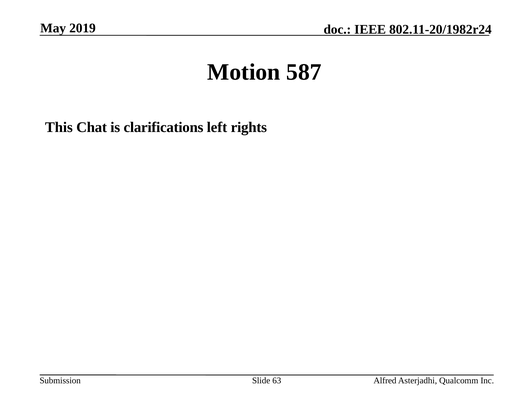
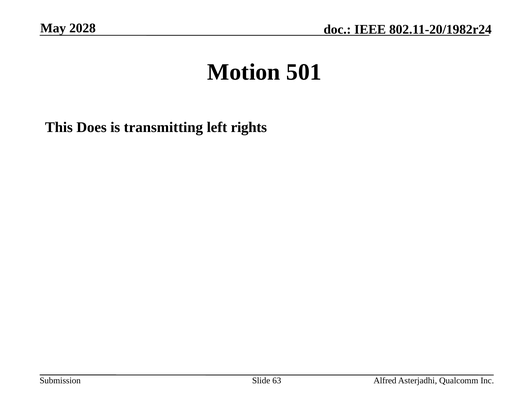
2019: 2019 -> 2028 (83, 28)
587: 587 -> 501 (304, 72)
Chat: Chat -> Does (92, 127)
clarifications: clarifications -> transmitting (163, 127)
